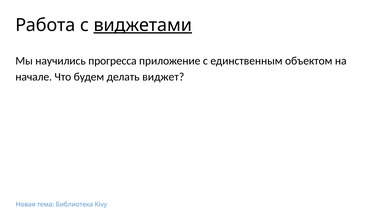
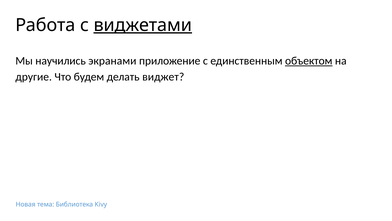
прогресса: прогресса -> экранами (112, 61)
объектом underline: none -> present (309, 61)
начале: начале -> другие (34, 77)
